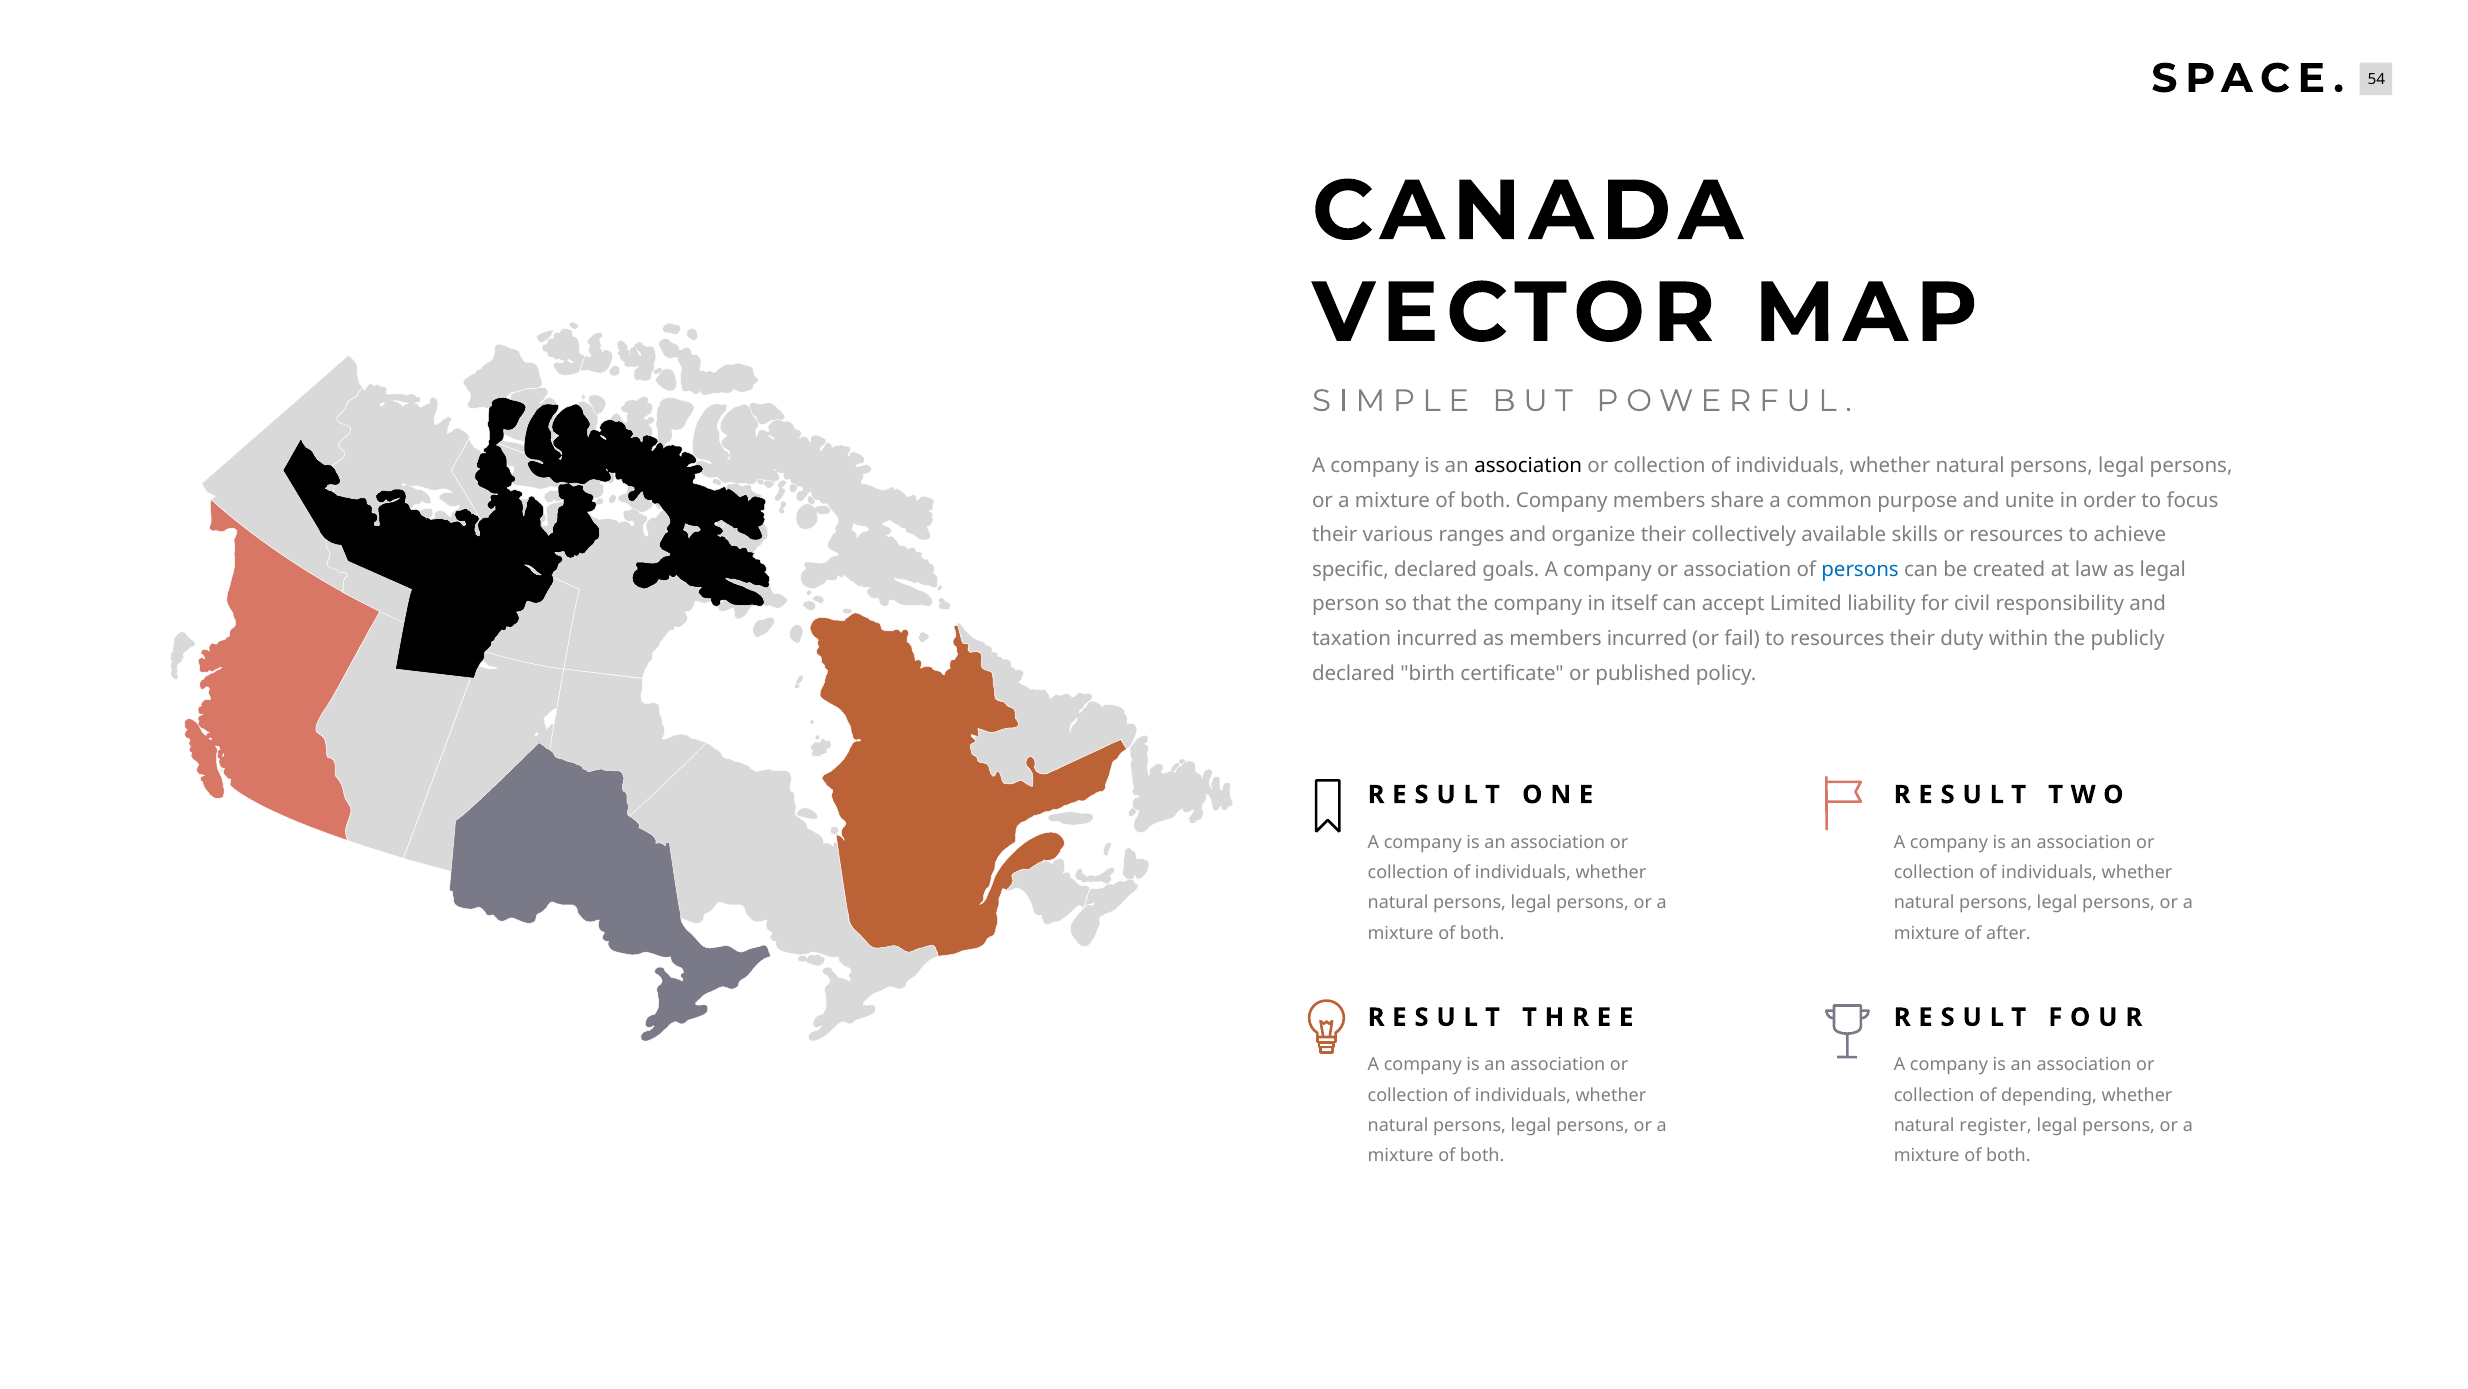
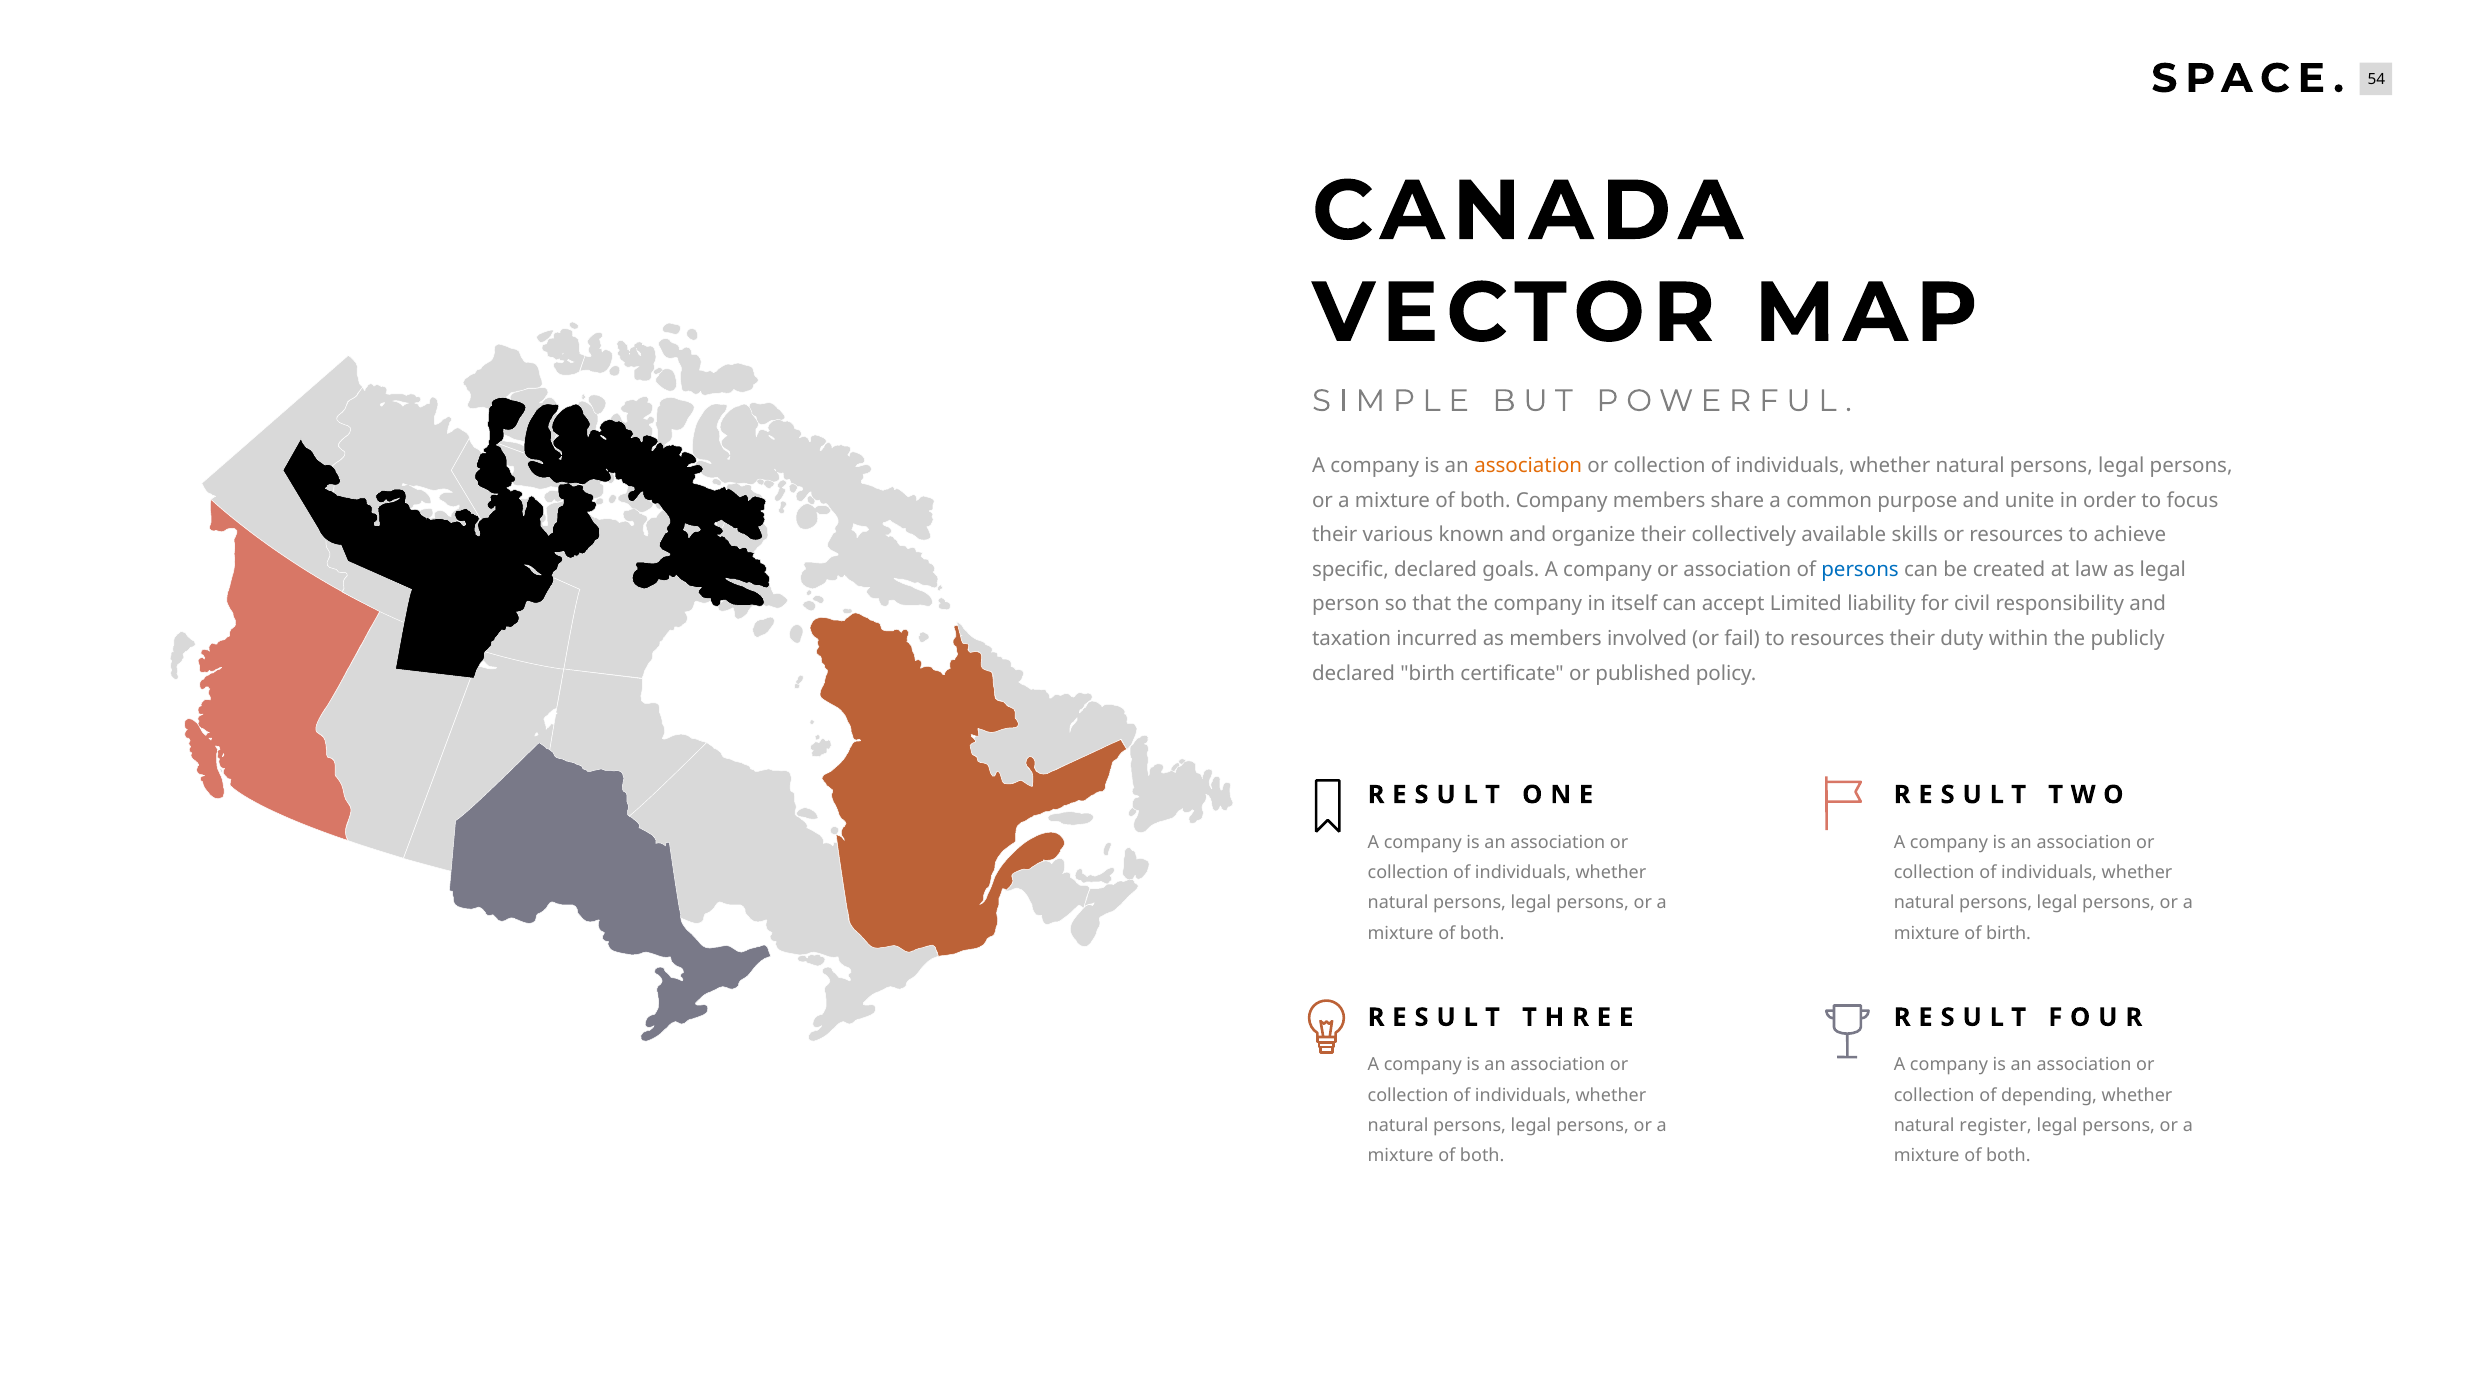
association colour: black -> orange (1528, 466)
ranges: ranges -> known (1471, 535)
members incurred: incurred -> involved (1647, 639)
of after: after -> birth (2009, 933)
